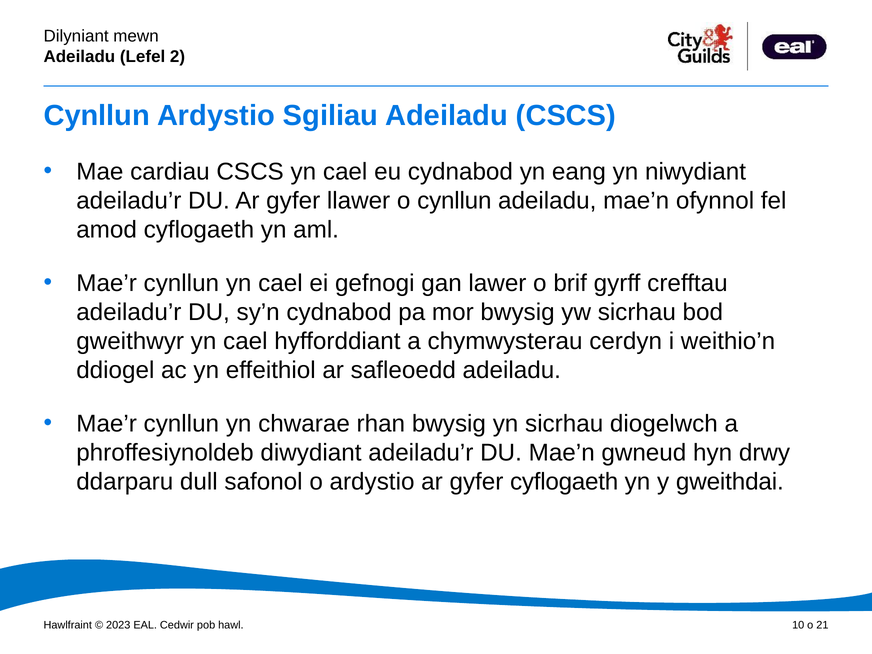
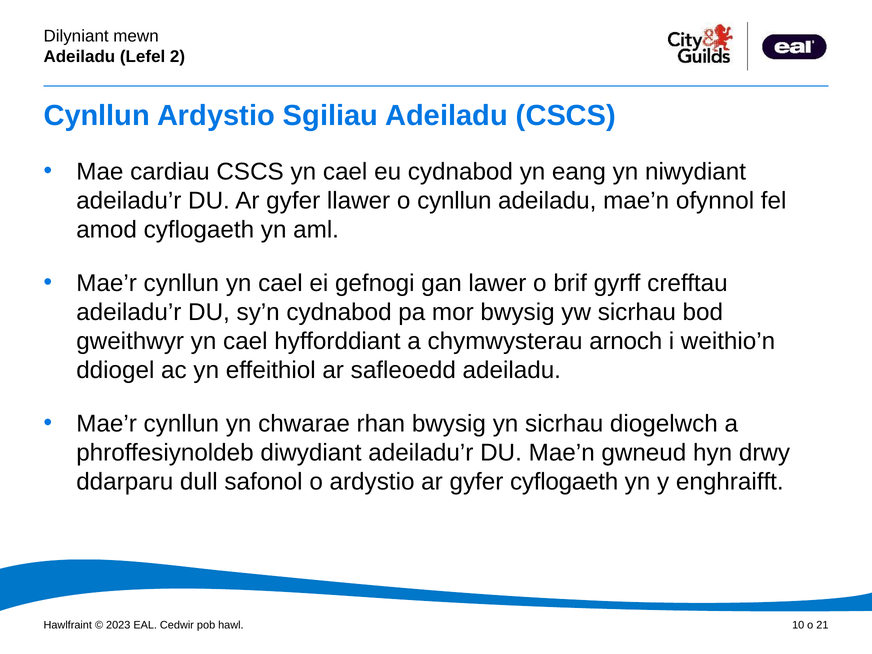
cerdyn: cerdyn -> arnoch (626, 341)
gweithdai: gweithdai -> enghraifft (730, 482)
